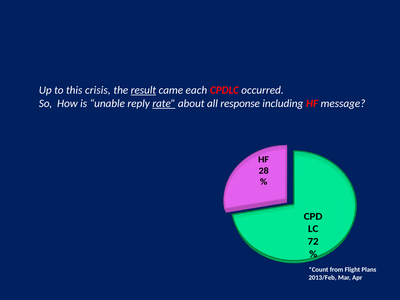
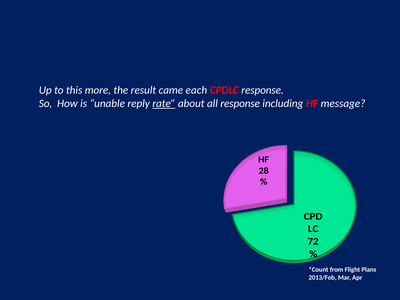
crisis: crisis -> more (98, 90)
result underline: present -> none (143, 90)
CPDLC occurred: occurred -> response (263, 90)
